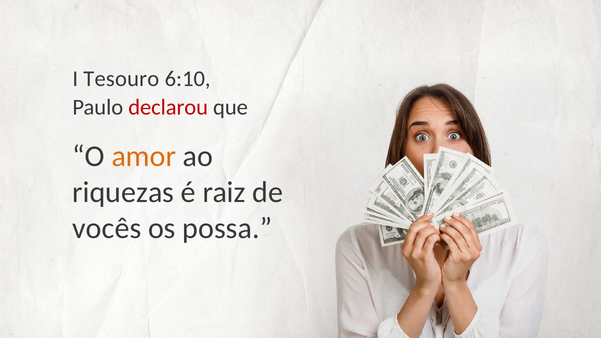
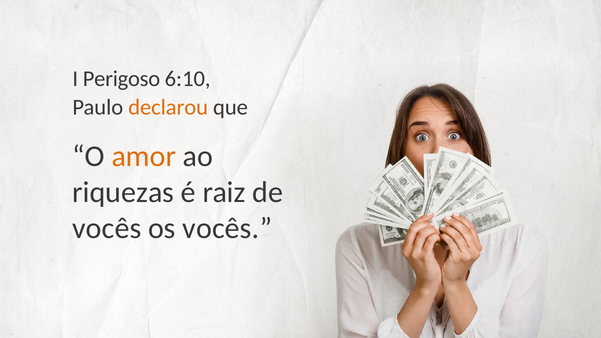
Tesouro: Tesouro -> Perigoso (121, 79)
declarou colour: red -> orange (168, 108)
os possa: possa -> vocês (227, 229)
